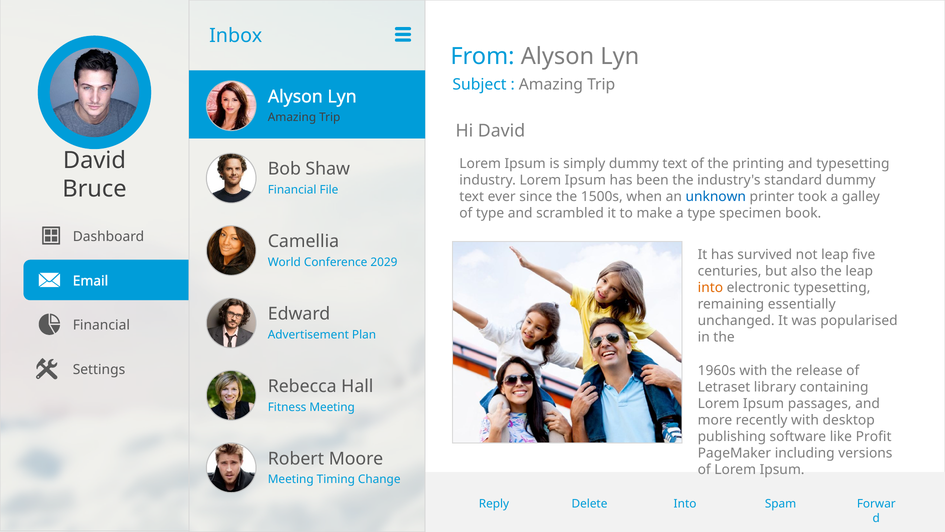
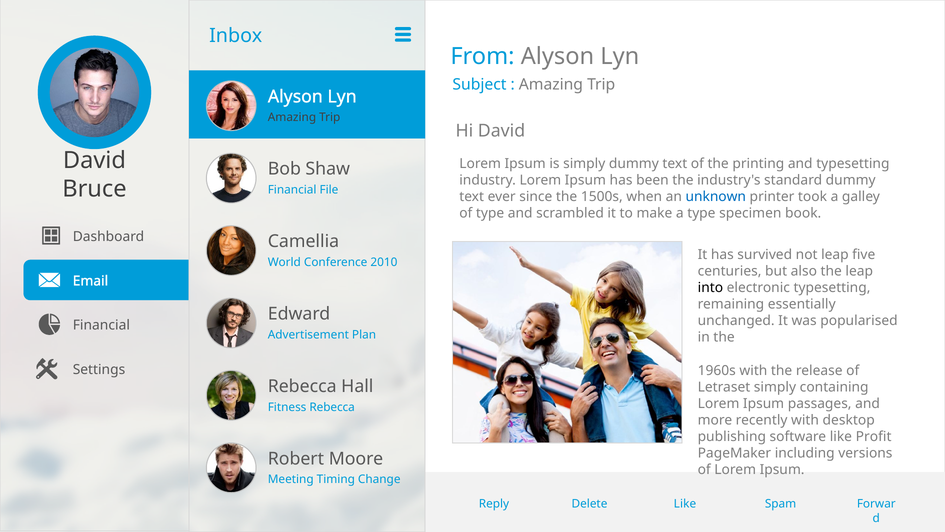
2029: 2029 -> 2010 (384, 262)
into colour: orange -> black (710, 287)
Letraset library: library -> simply (775, 387)
Fitness Meeting: Meeting -> Rebecca (332, 407)
Delete Into: Into -> Like (685, 504)
